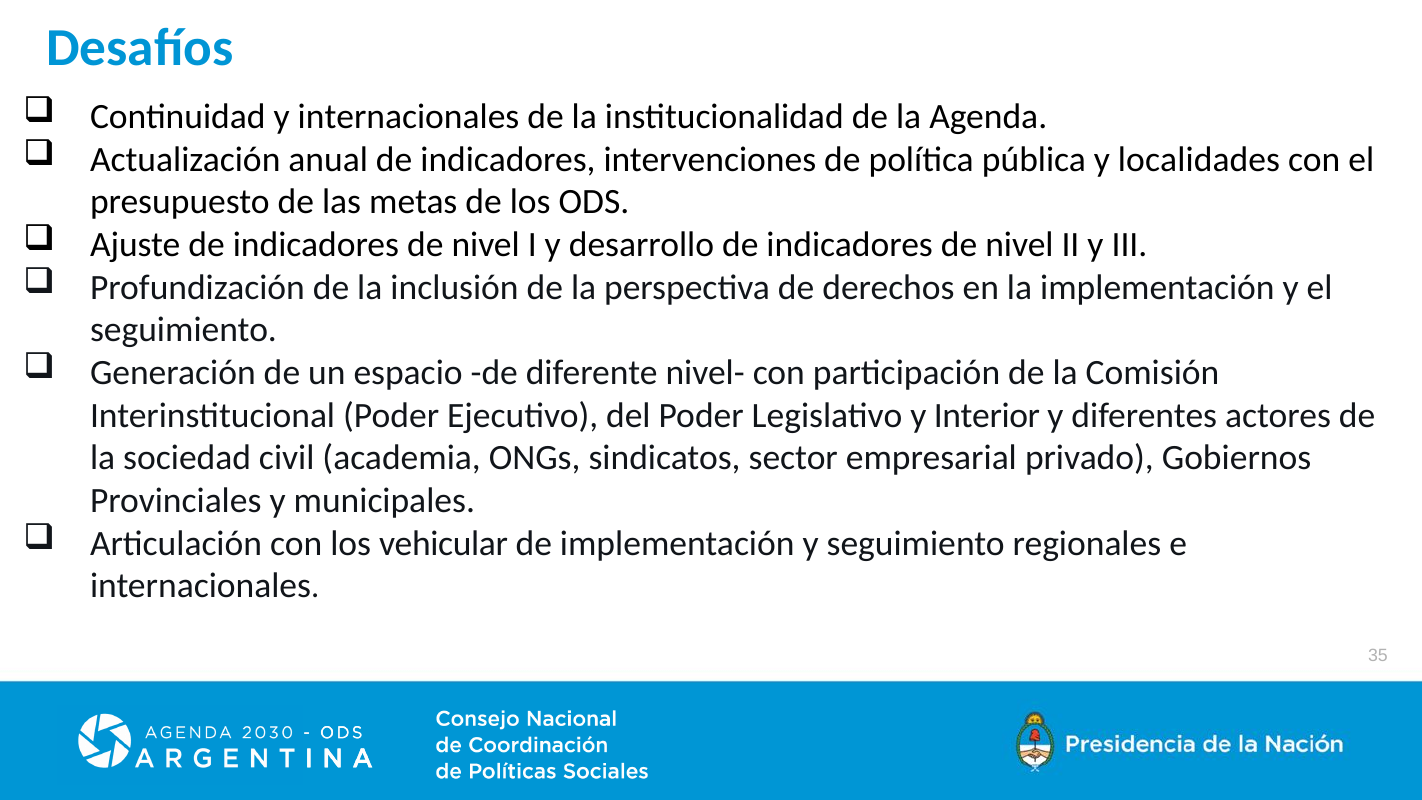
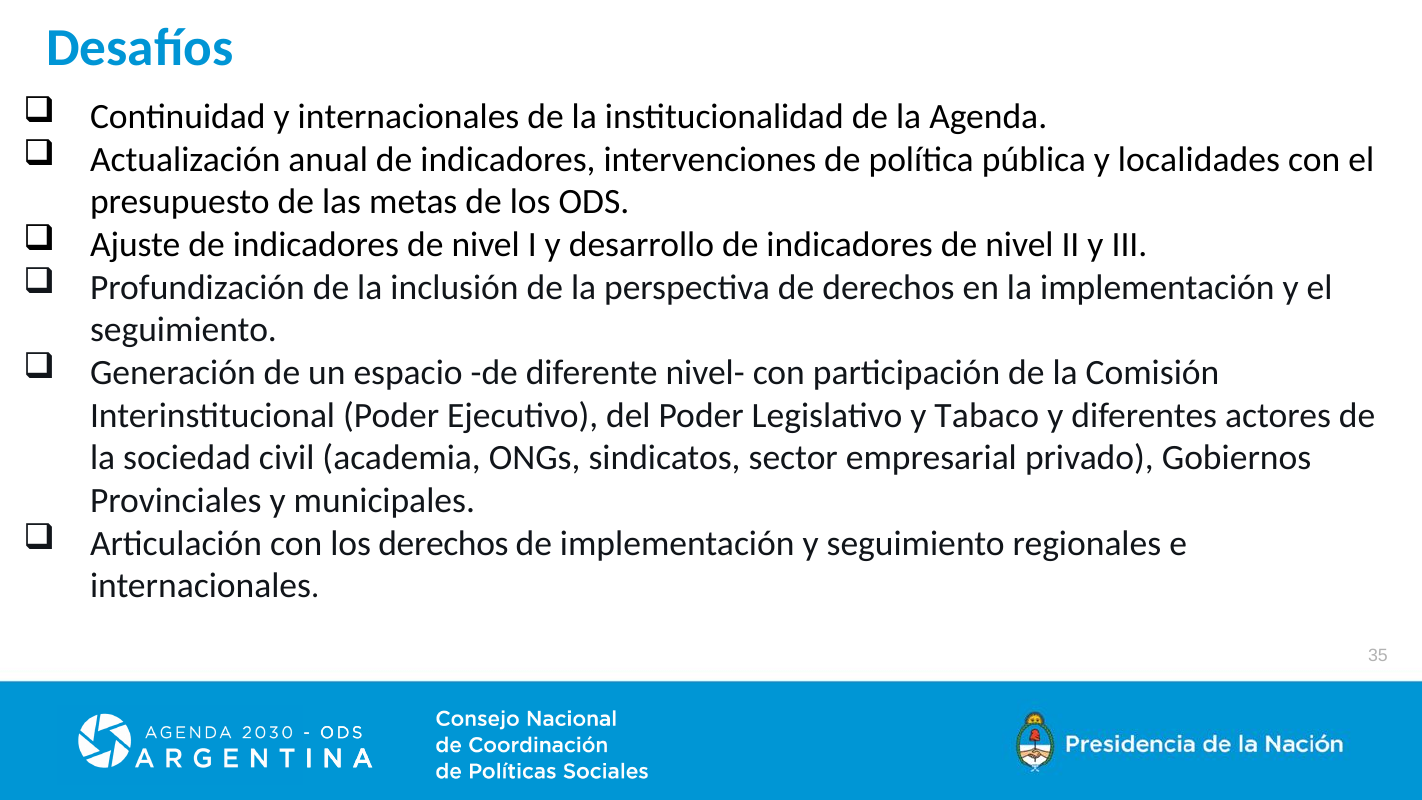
Interior: Interior -> Tabaco (987, 415)
los vehicular: vehicular -> derechos (443, 543)
